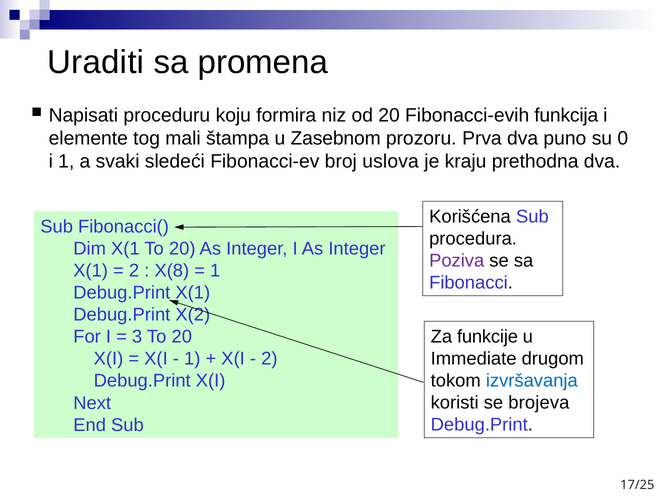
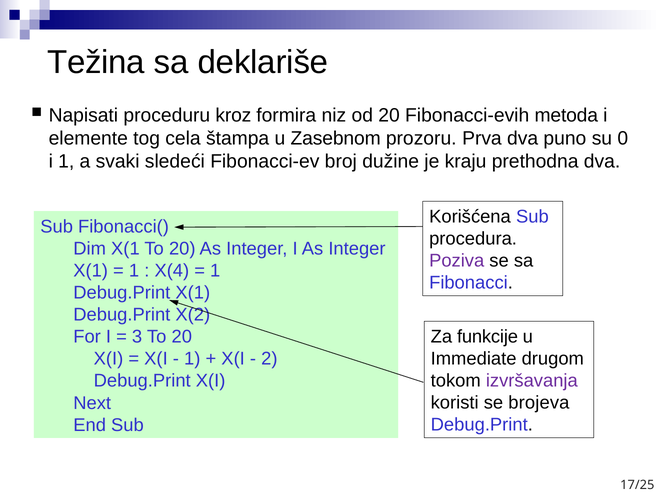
Uraditi: Uraditi -> Težina (96, 62)
promena: promena -> deklariše (263, 62)
koju: koju -> kroz (233, 115)
funkcija: funkcija -> metoda (566, 115)
mali: mali -> cela (183, 138)
uslova: uslova -> dužine (391, 161)
2: 2 -> 1 (134, 271)
X(8: X(8 -> X(4 (172, 271)
izvršavanja colour: blue -> purple (532, 381)
